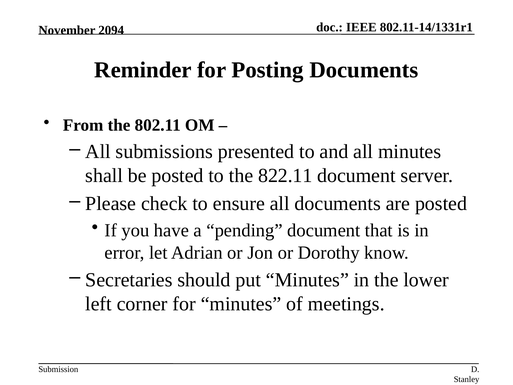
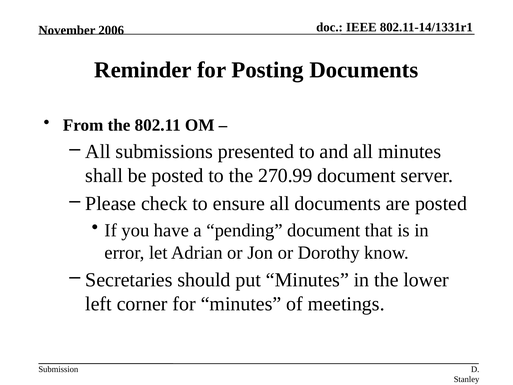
2094: 2094 -> 2006 (111, 30)
822.11: 822.11 -> 270.99 (285, 176)
